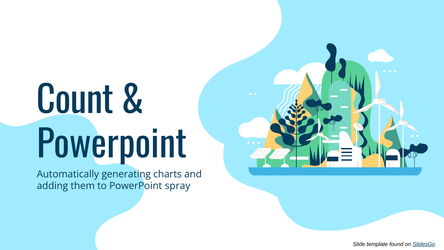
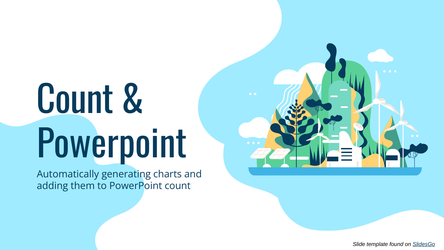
PowerPoint spray: spray -> count (178, 186)
